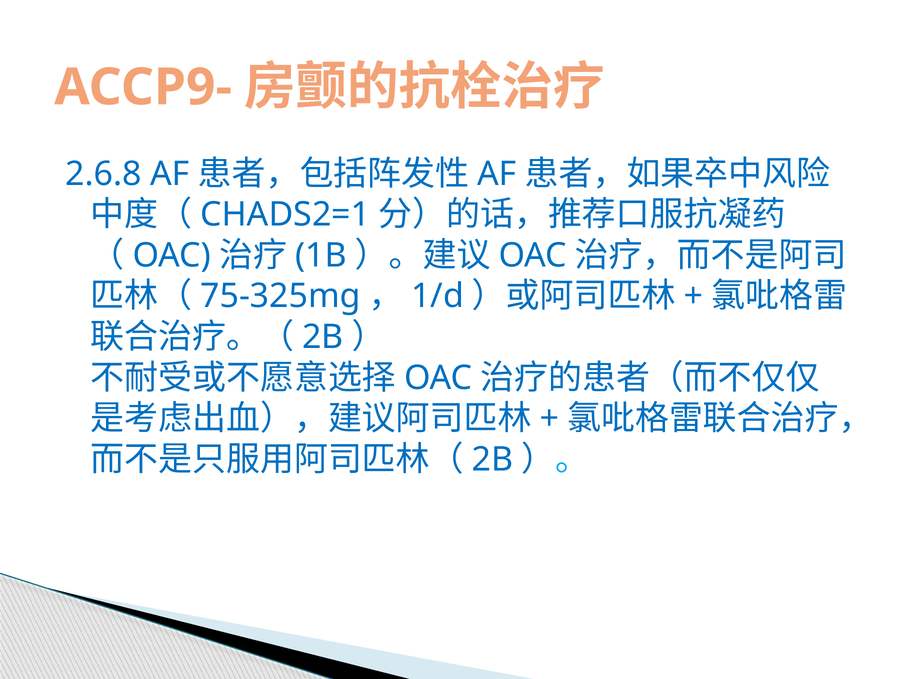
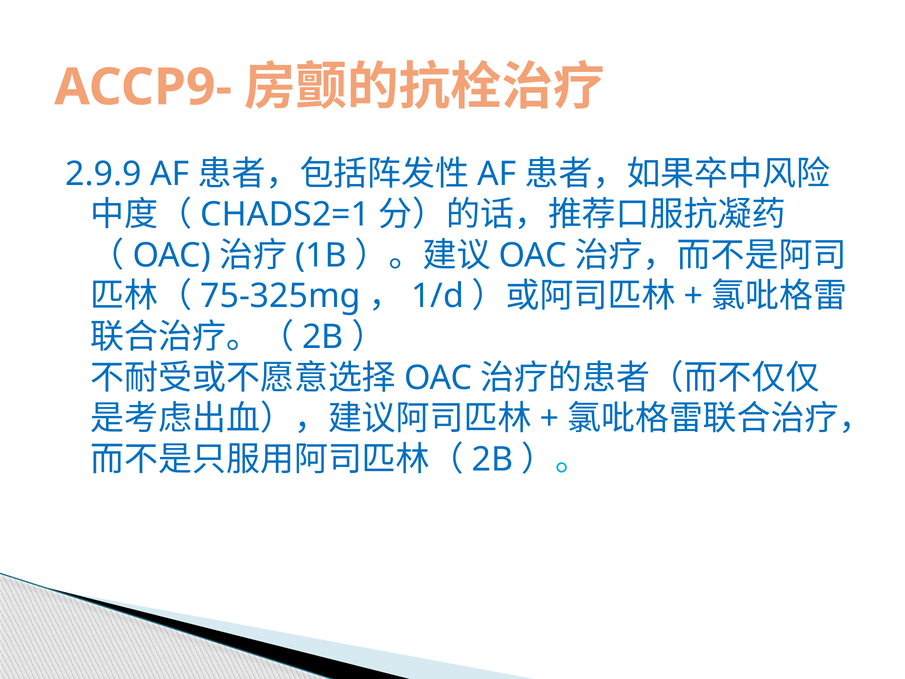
2.6.8: 2.6.8 -> 2.9.9 (103, 174)
